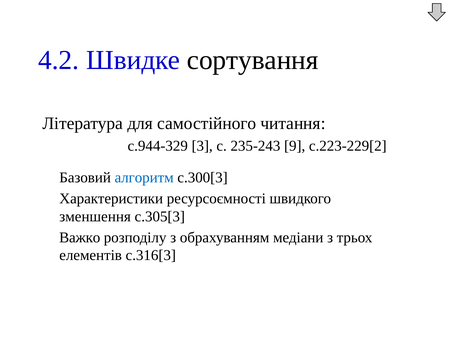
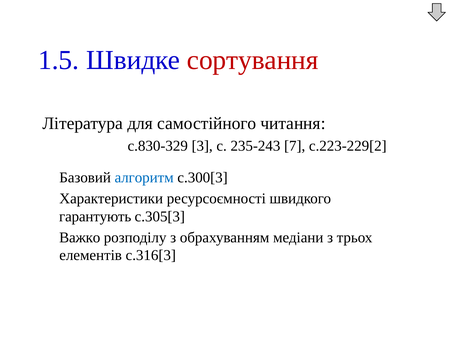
4.2: 4.2 -> 1.5 (59, 60)
сортування colour: black -> red (253, 60)
с.944-329: с.944-329 -> с.830-329 (158, 146)
9: 9 -> 7 (295, 146)
зменшення: зменшення -> гарантують (95, 216)
